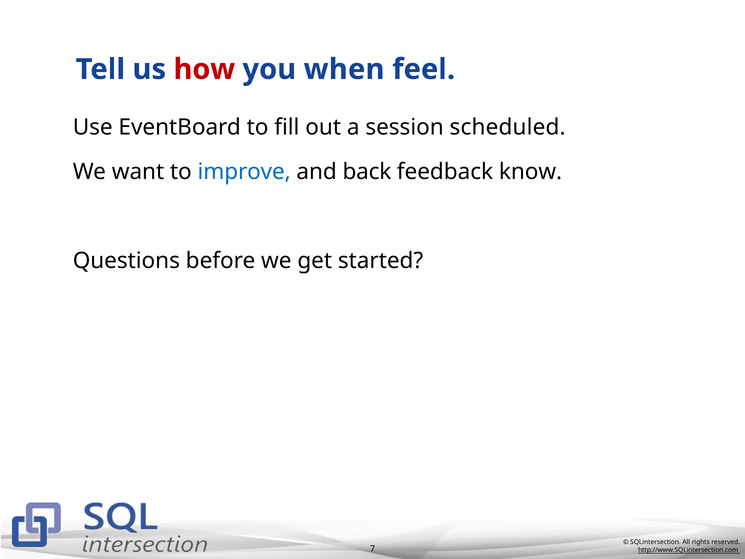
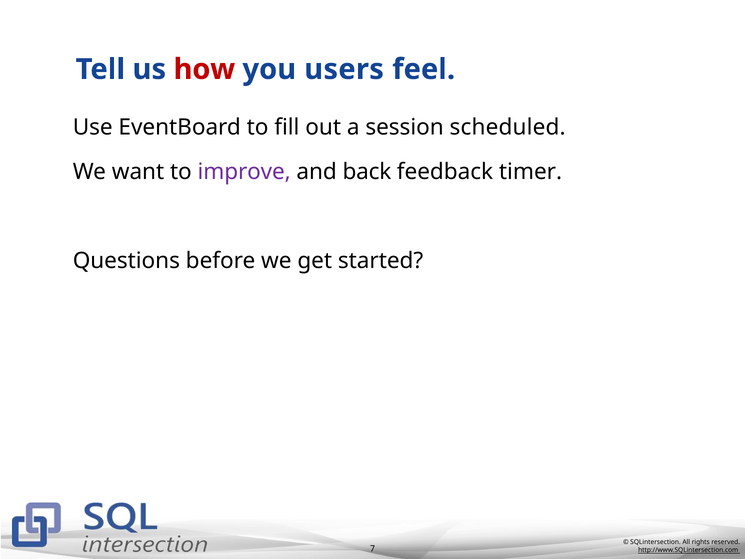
when: when -> users (344, 69)
improve colour: blue -> purple (244, 172)
know: know -> timer (531, 172)
